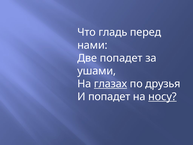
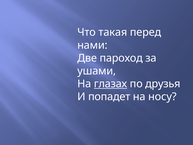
гладь: гладь -> такая (113, 32)
Две попадет: попадет -> пароход (121, 58)
носу underline: present -> none (162, 97)
